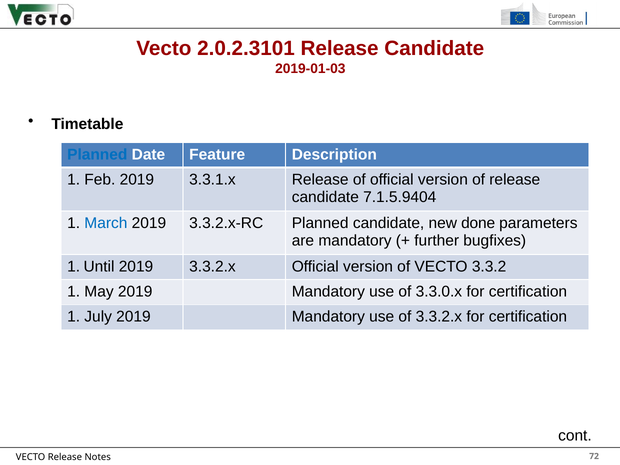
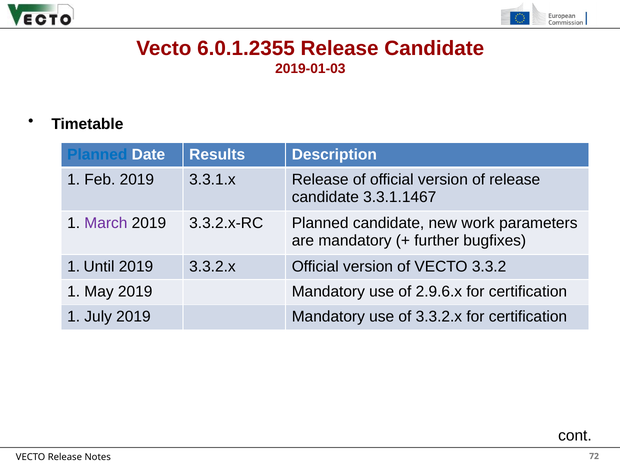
2.0.2.3101: 2.0.2.3101 -> 6.0.1.2355 (246, 49)
Feature: Feature -> Results (217, 154)
7.1.5.9404: 7.1.5.9404 -> 3.3.1.1467 (400, 197)
March colour: blue -> purple (106, 223)
done: done -> work (478, 223)
3.3.0.x: 3.3.0.x -> 2.9.6.x (439, 292)
